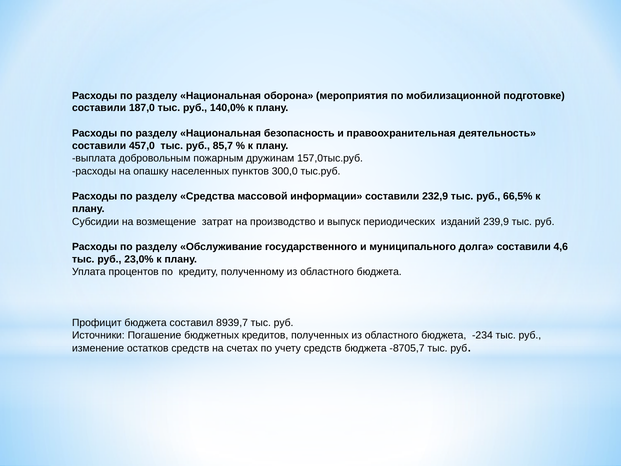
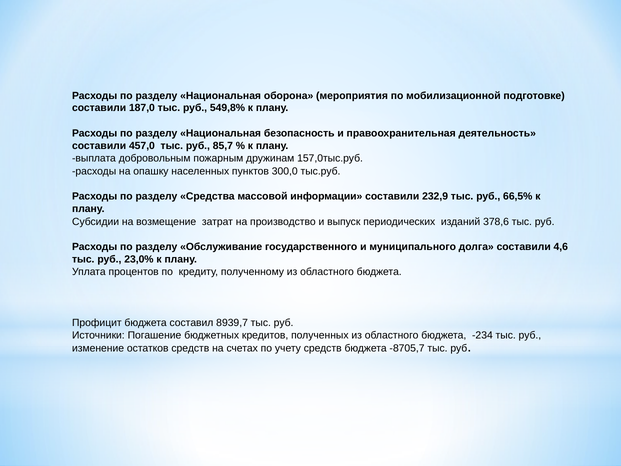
140,0%: 140,0% -> 549,8% (227, 108)
239,9: 239,9 -> 378,6 (496, 222)
